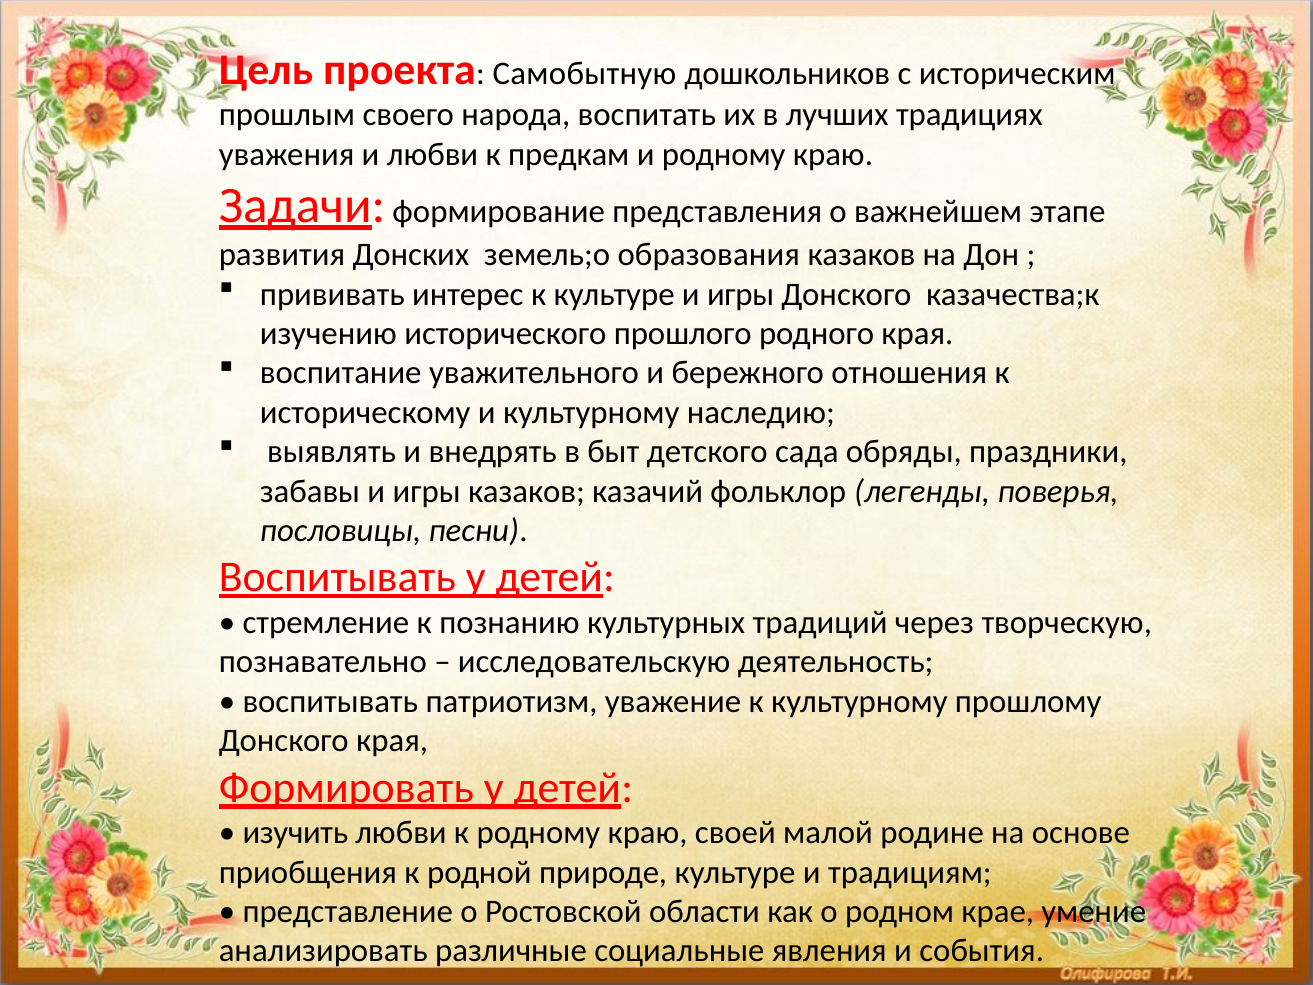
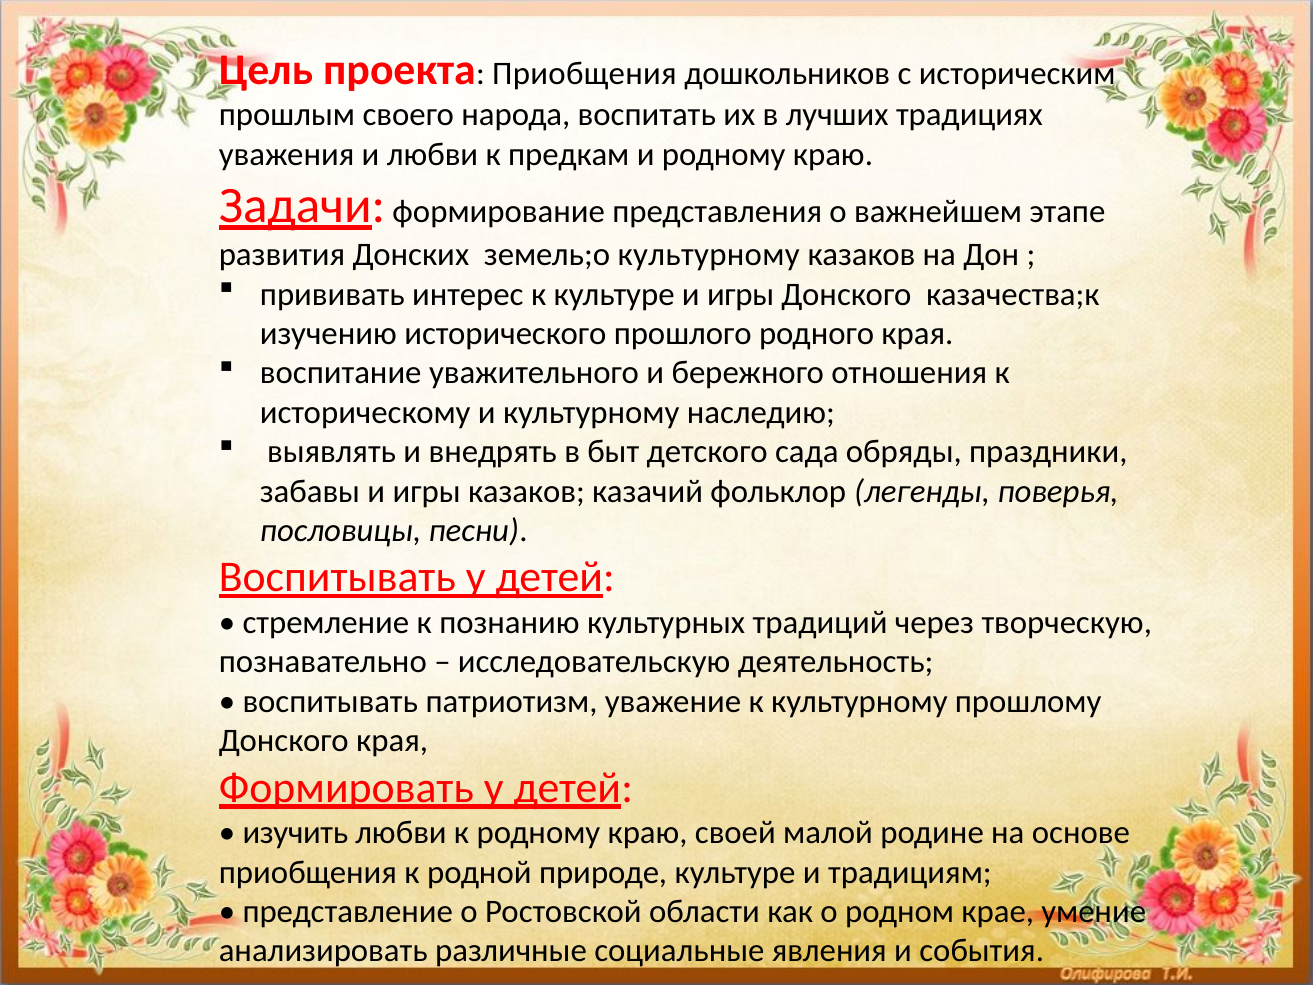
Самобытную: Самобытную -> Приобщения (584, 73)
земель;о образования: образования -> культурному (709, 255)
